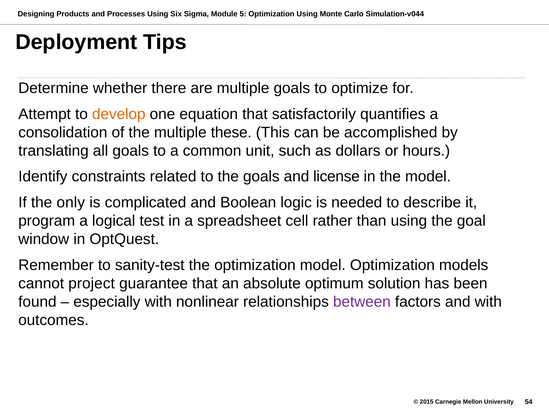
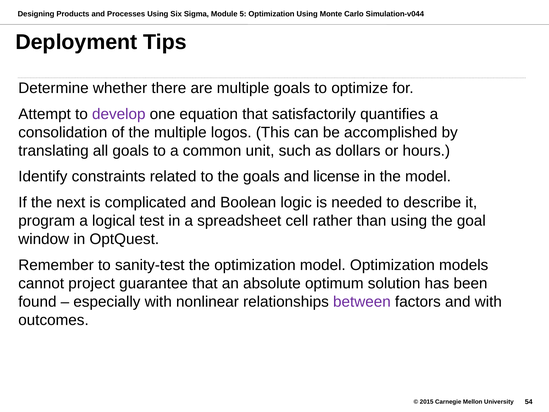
develop colour: orange -> purple (119, 114)
these: these -> logos (231, 132)
only: only -> next (71, 202)
